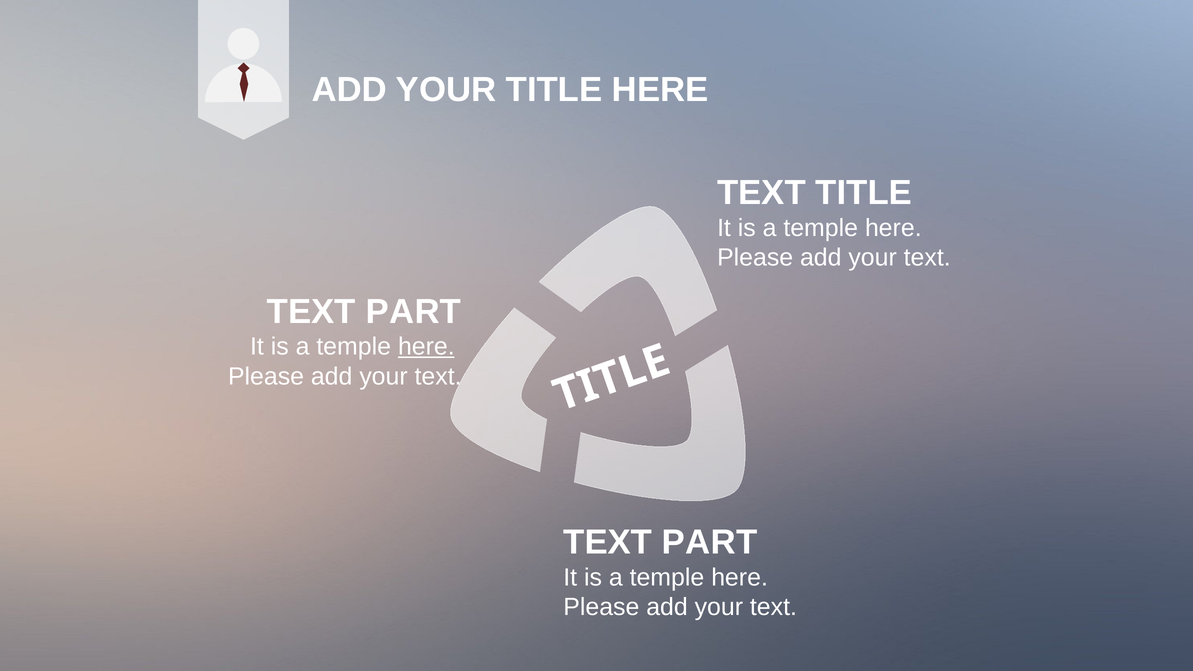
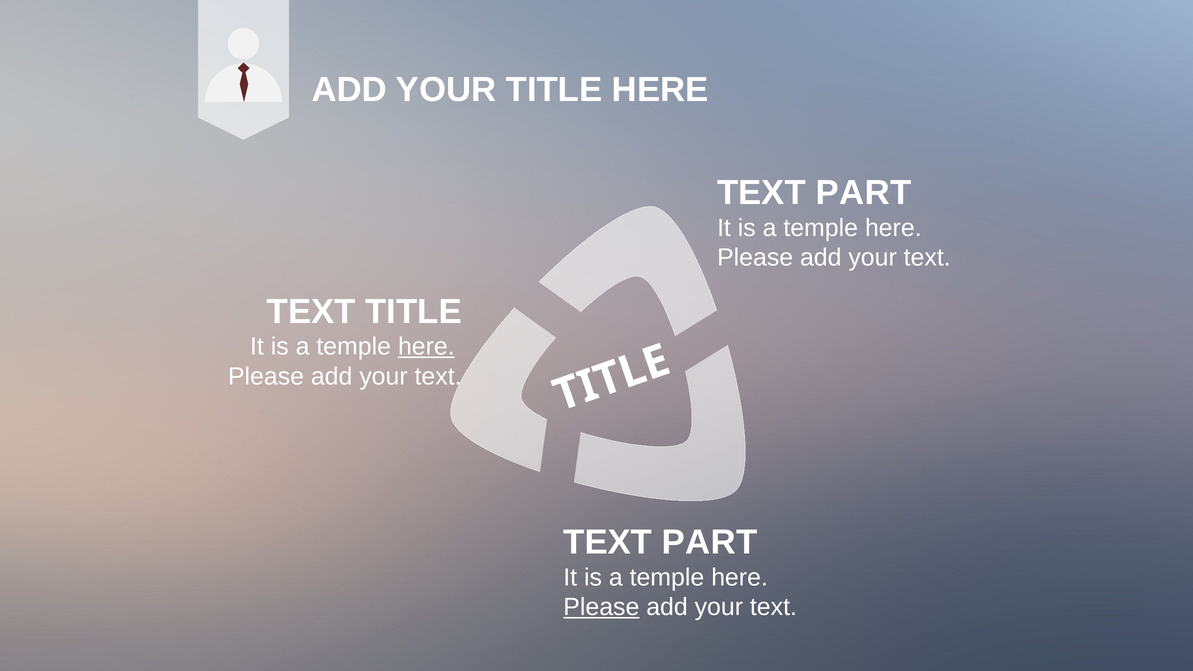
TITLE: TITLE -> PART (864, 193)
PART: PART -> TITLE (414, 312)
Please underline: none -> present (601, 607)
